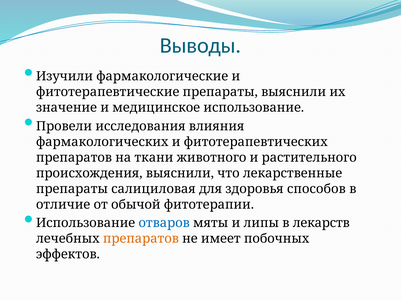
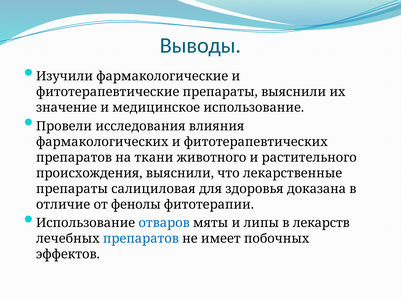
способов: способов -> доказана (316, 189)
обычой: обычой -> фенолы (136, 205)
препаратов colour: orange -> blue (141, 239)
